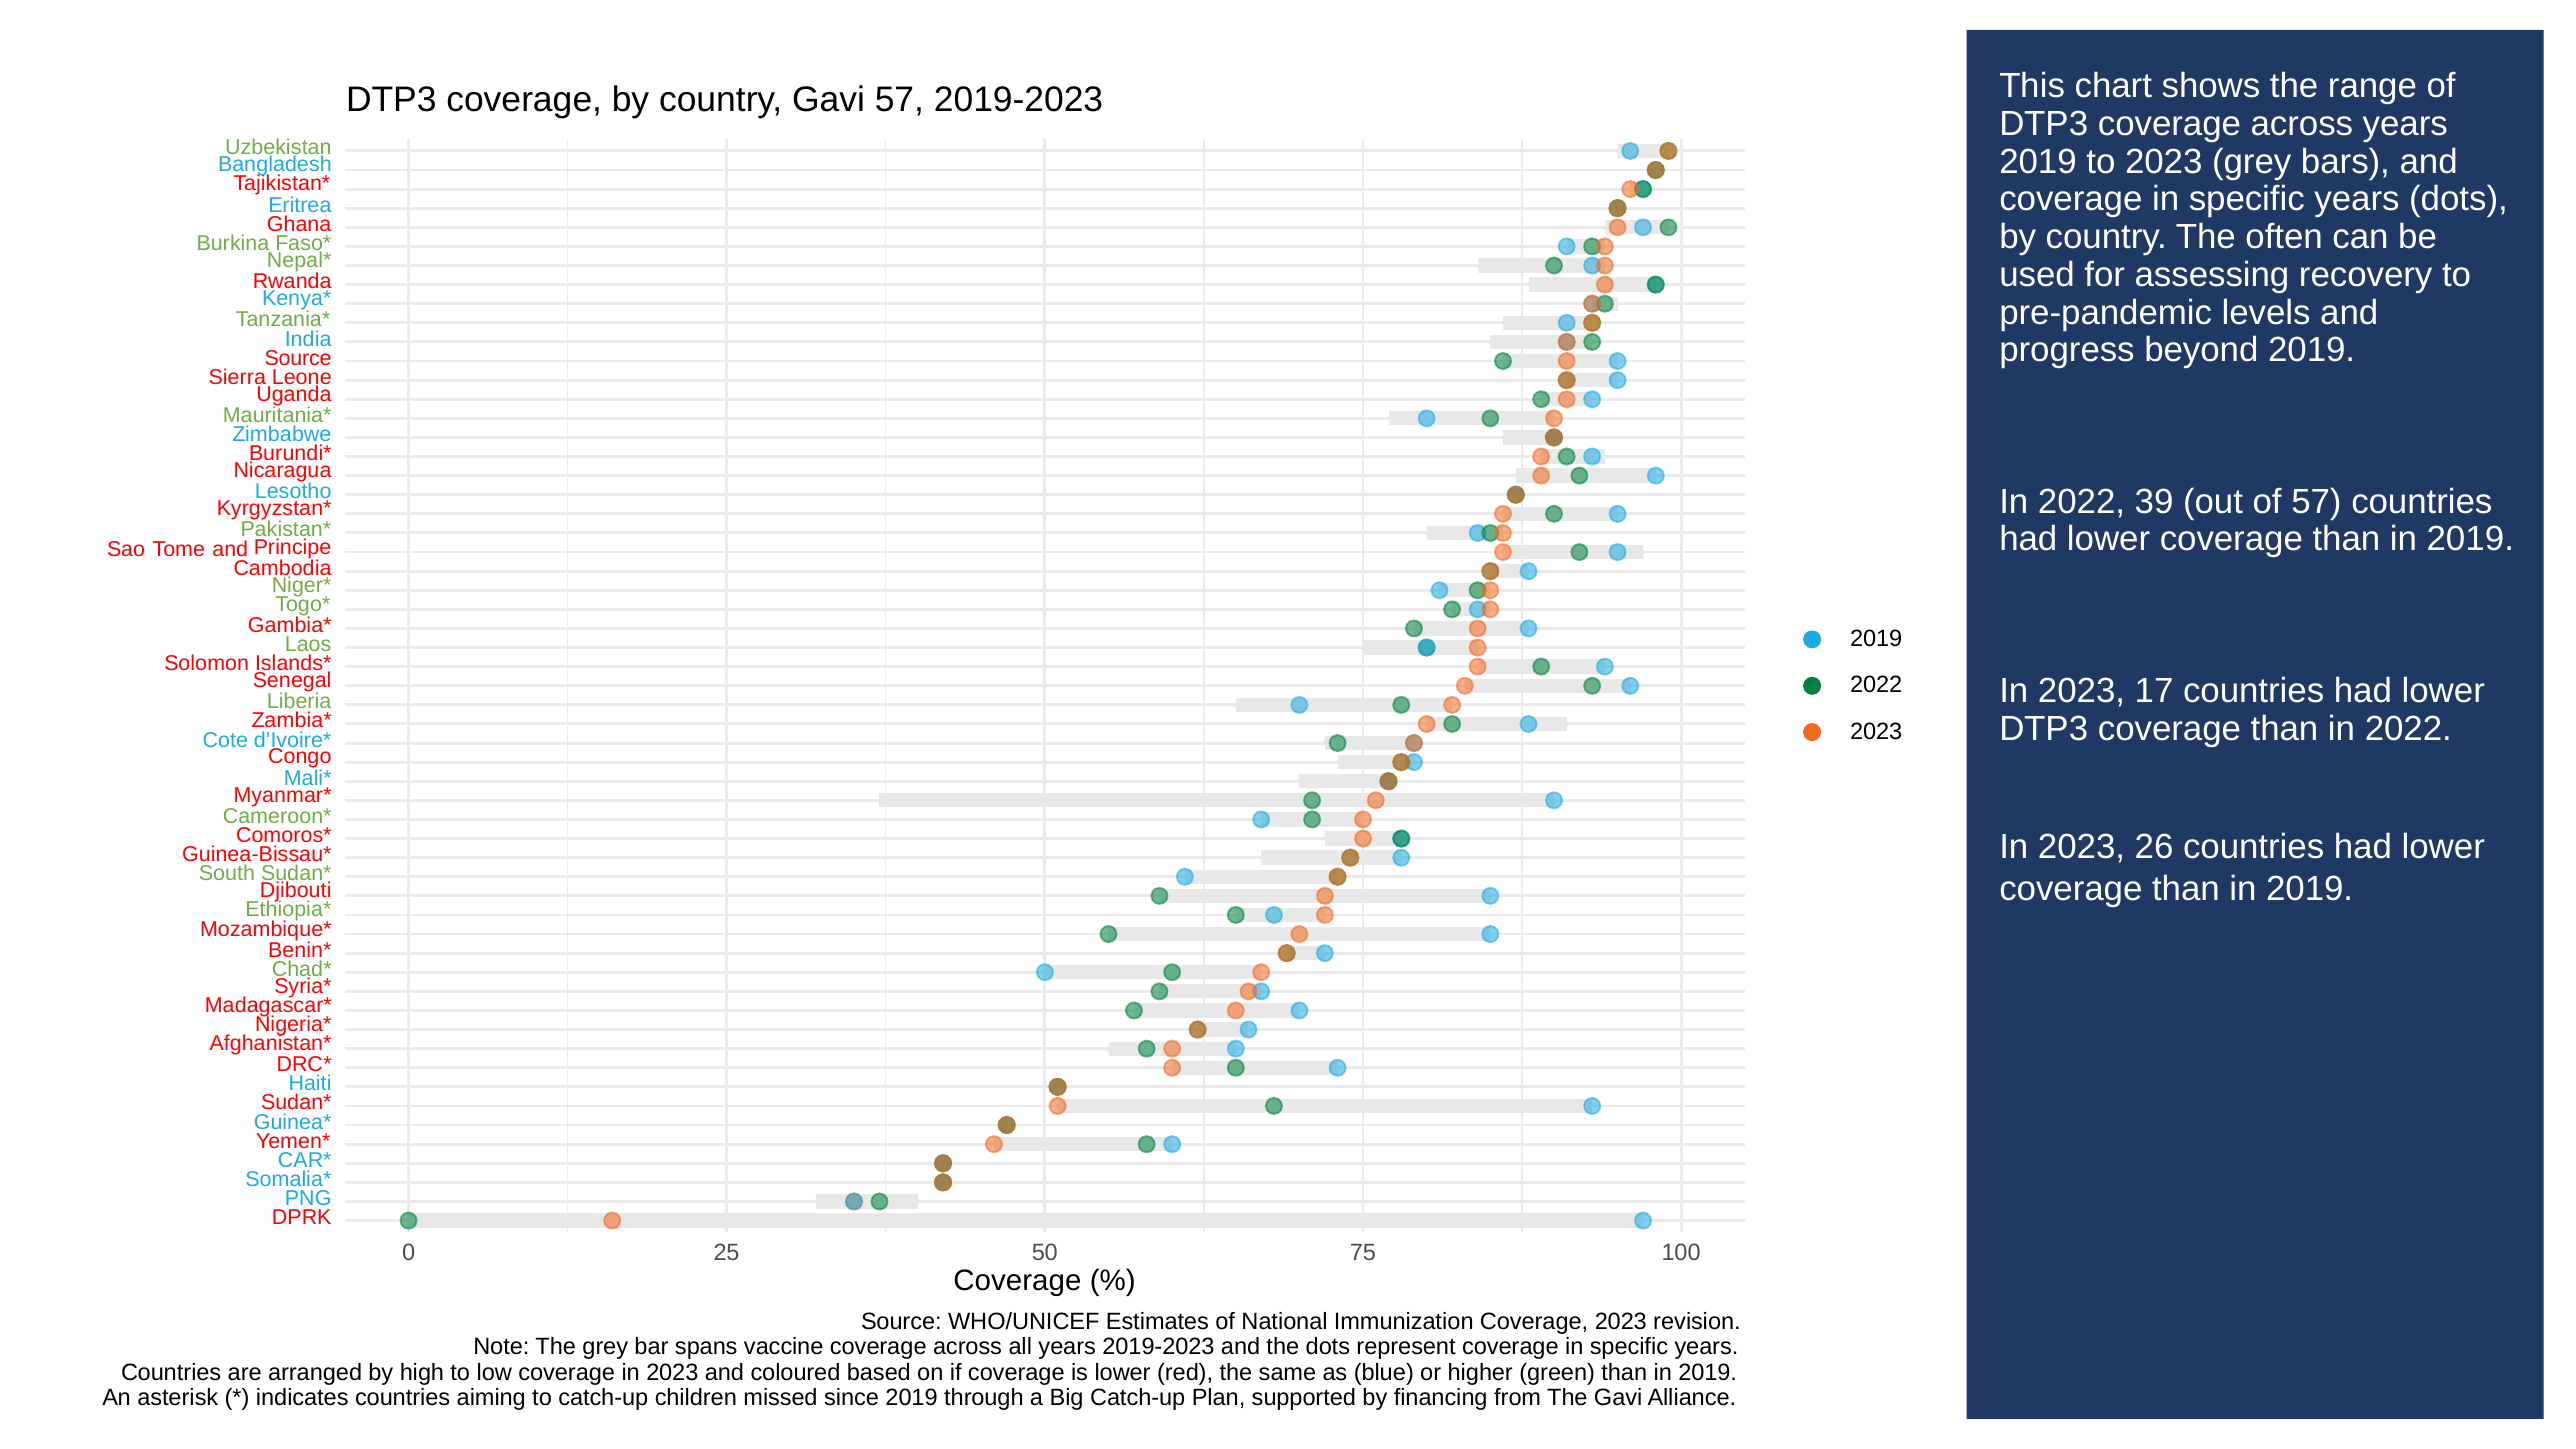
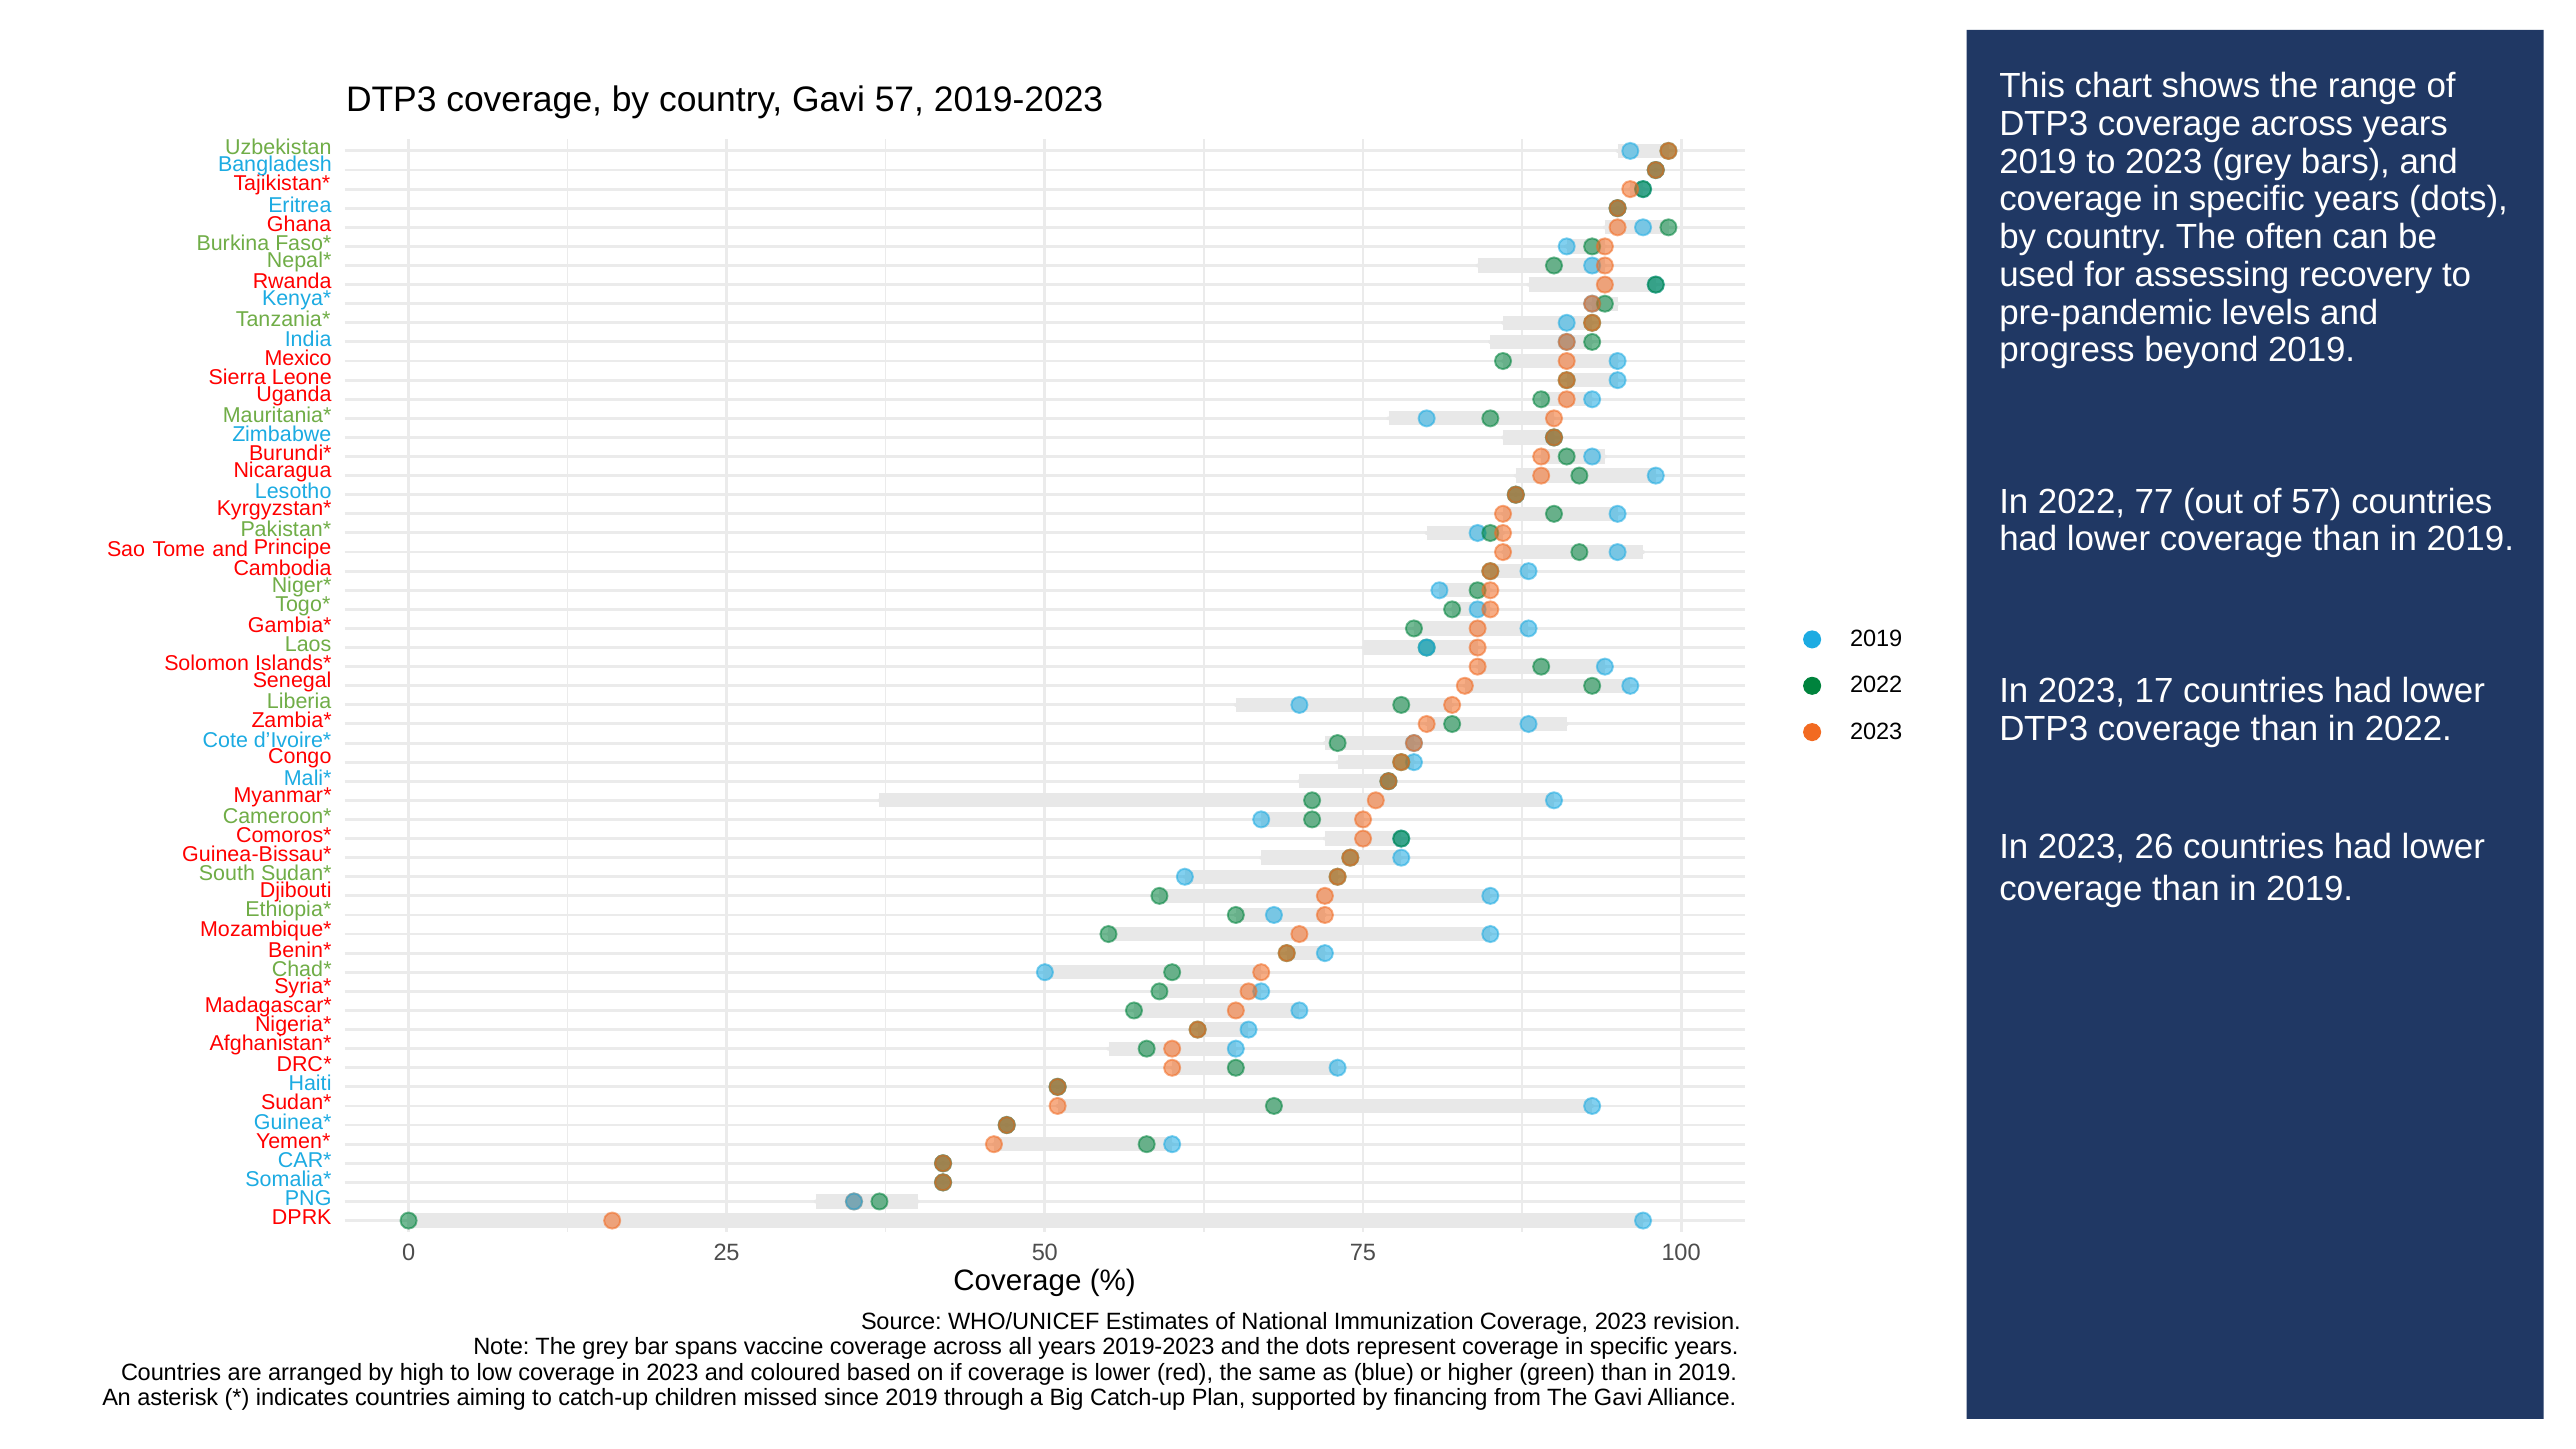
Source: Source -> Mexico (298, 358)
39: 39 -> 77 (2154, 502)
